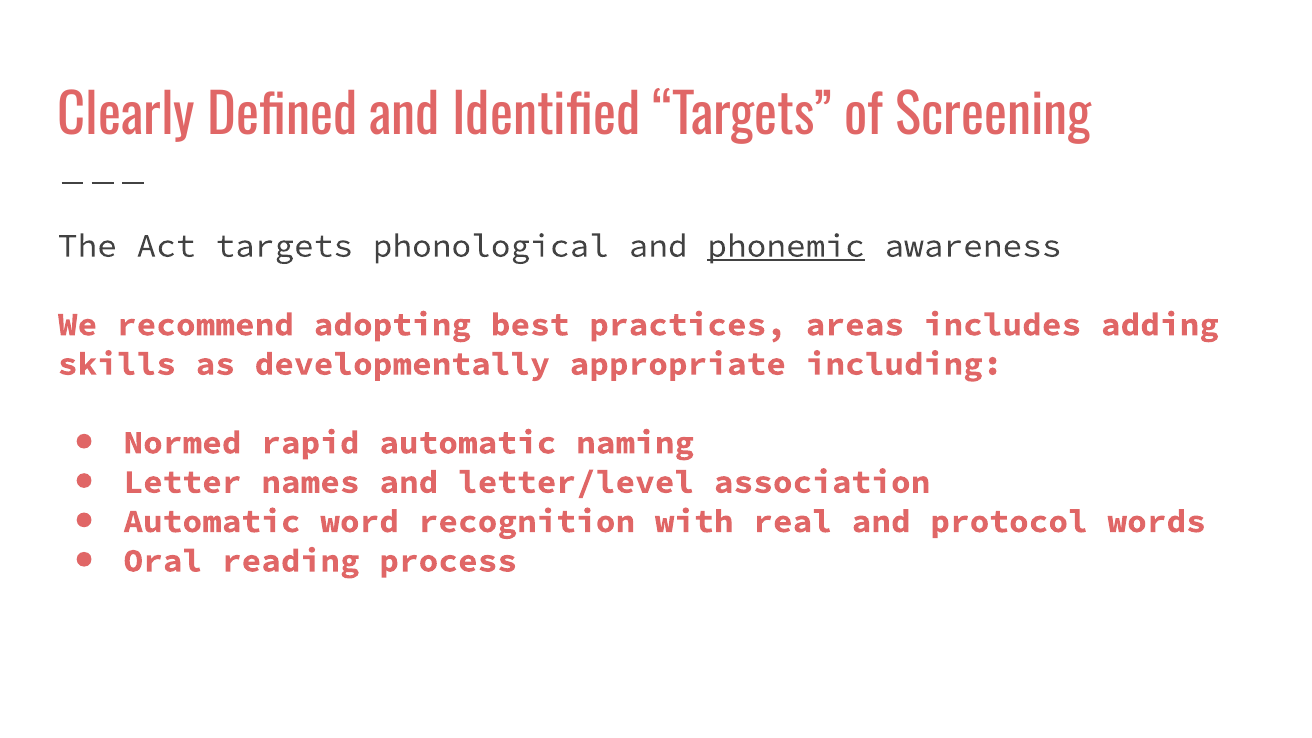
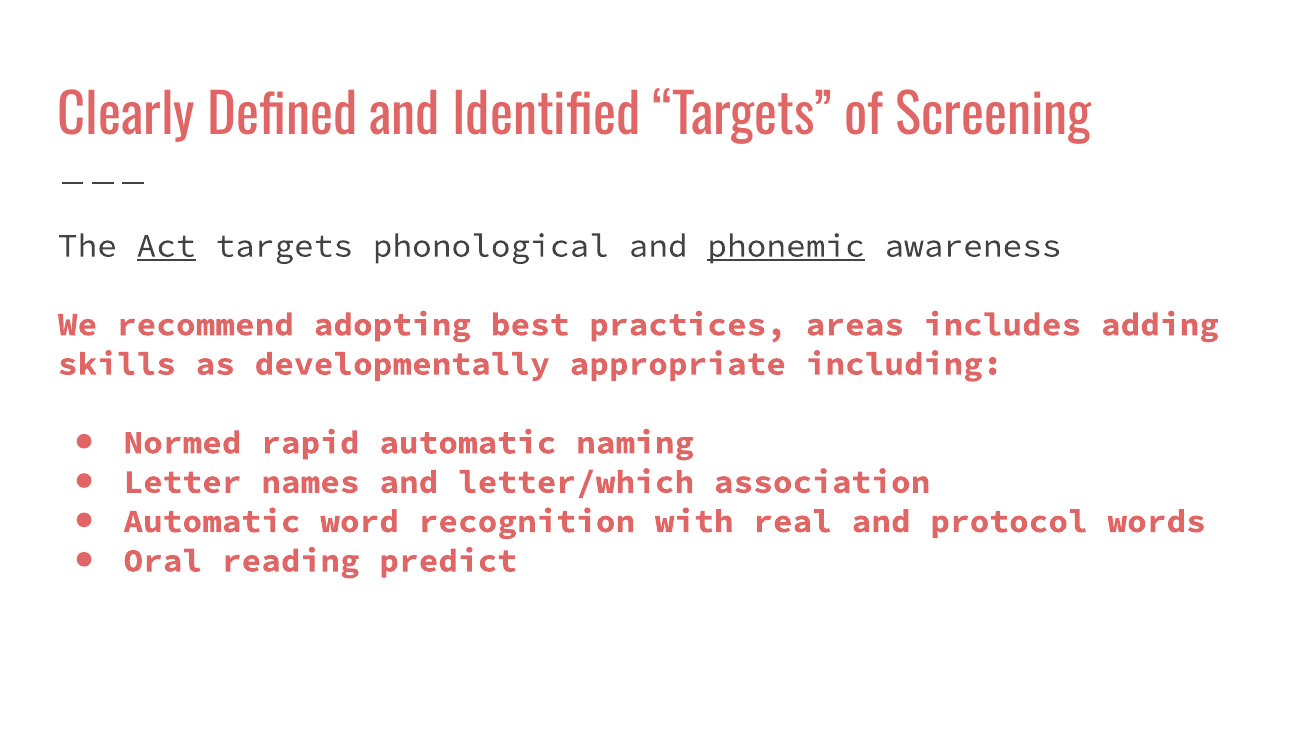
Act underline: none -> present (166, 246)
letter/level: letter/level -> letter/which (576, 482)
process: process -> predict (448, 561)
